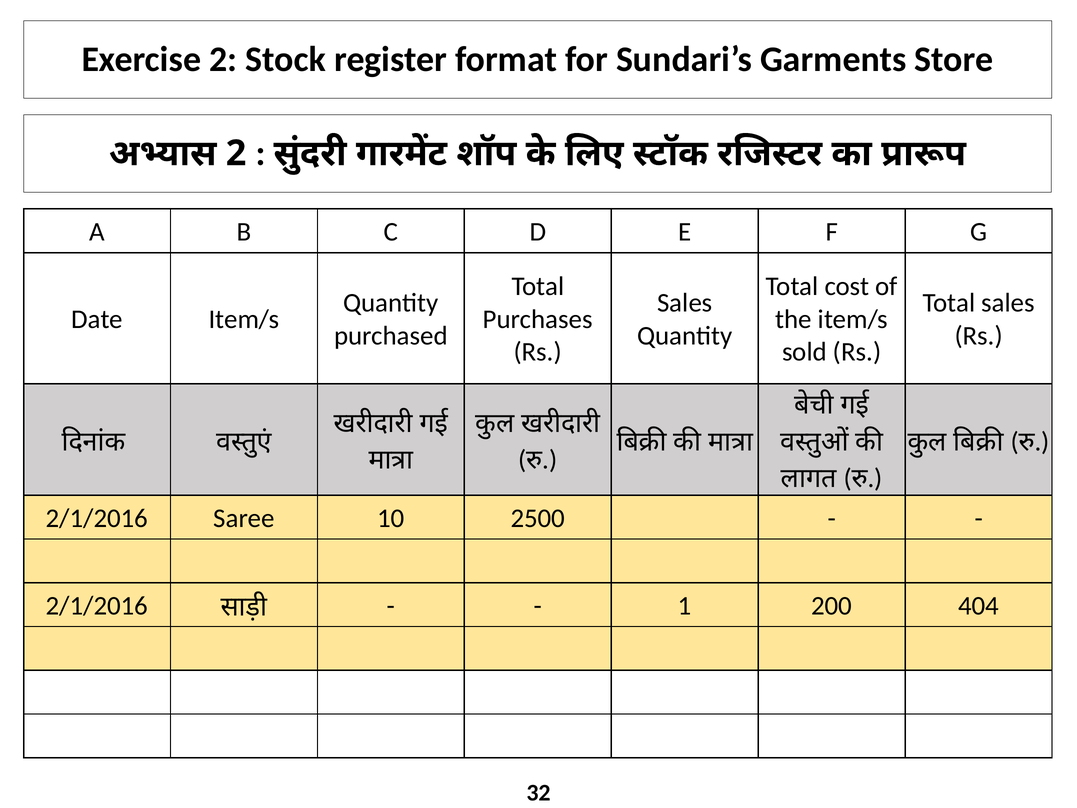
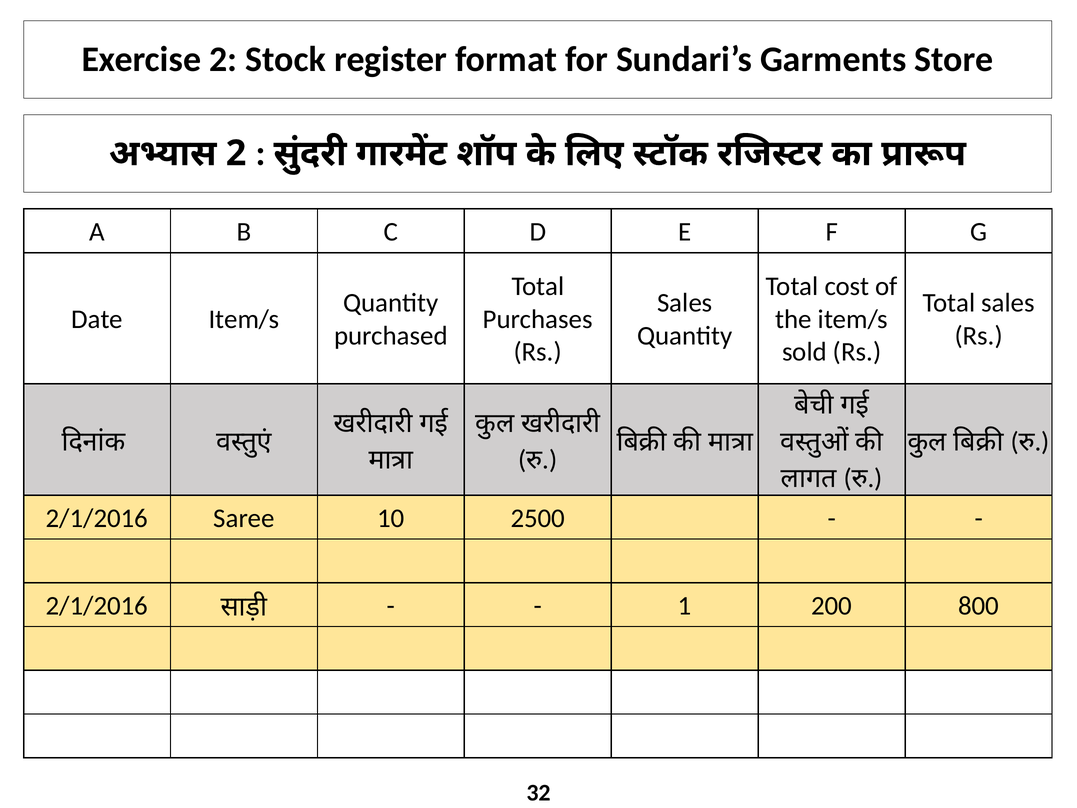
404: 404 -> 800 (979, 606)
